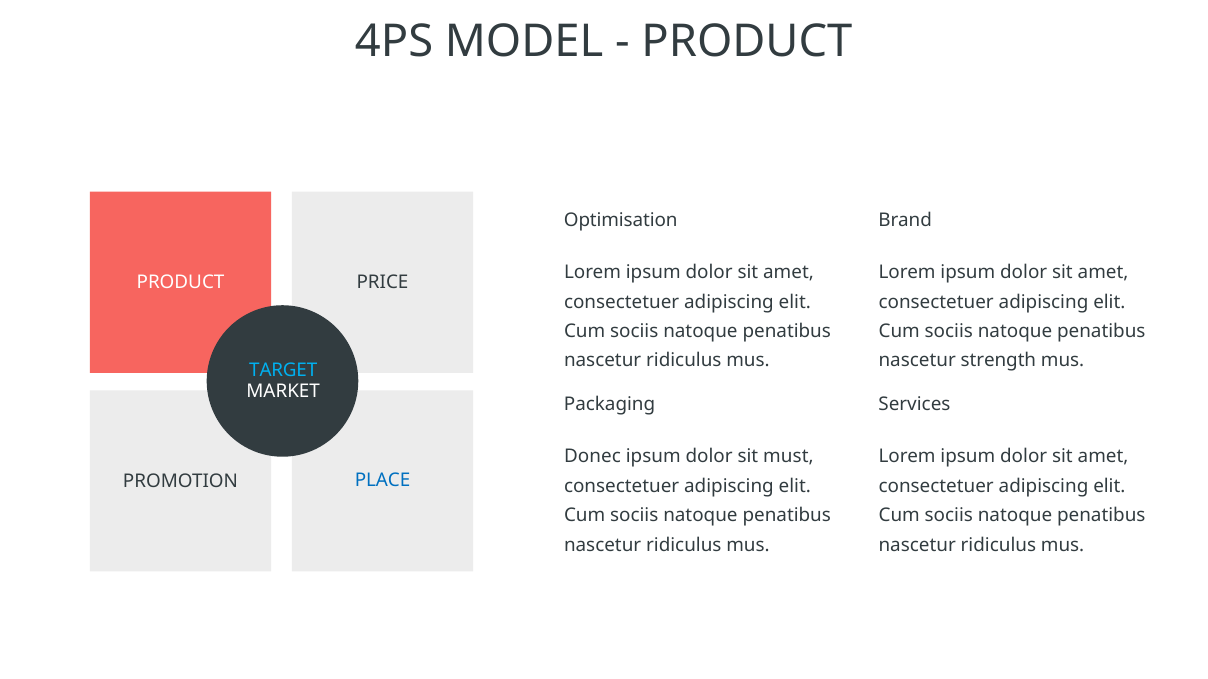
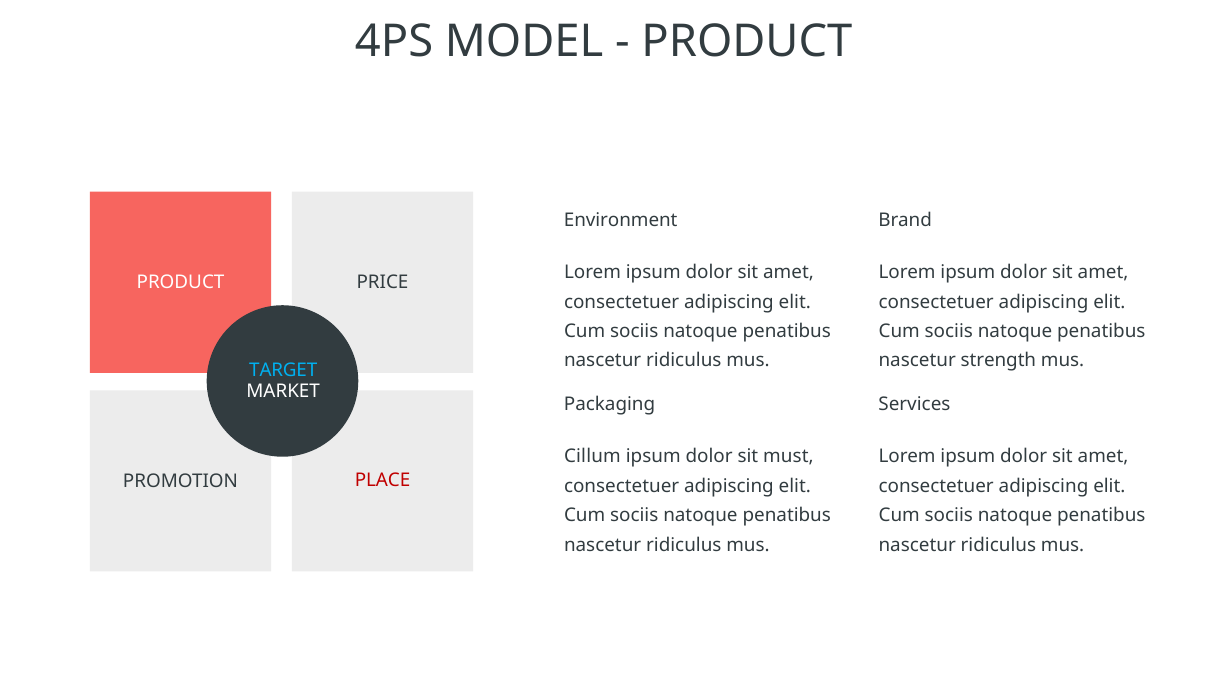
Optimisation: Optimisation -> Environment (621, 220)
Donec: Donec -> Cillum (592, 457)
PLACE colour: blue -> red (383, 481)
